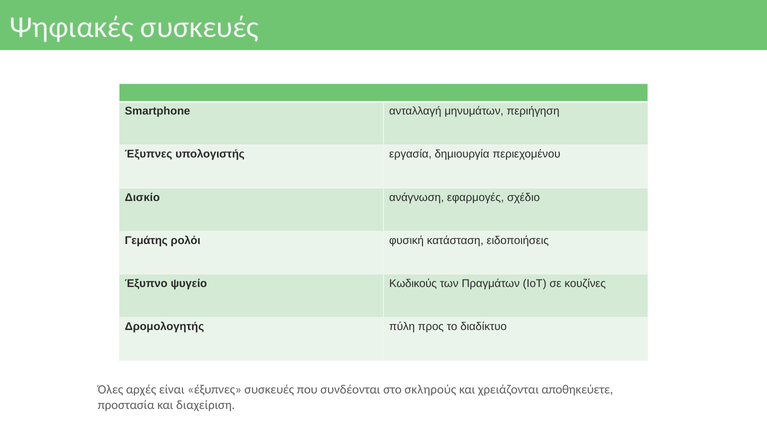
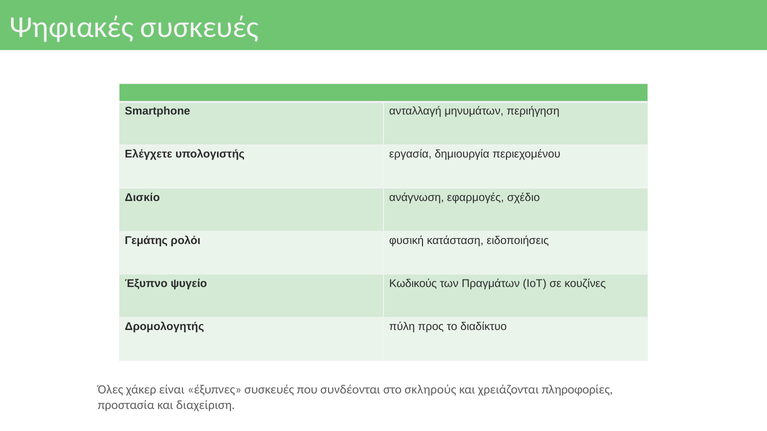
Έξυπνες: Έξυπνες -> Ελέγχετε (149, 154)
αρχές: αρχές -> χάκερ (141, 390)
αποθηκεύετε: αποθηκεύετε -> πληροφορίες (577, 390)
